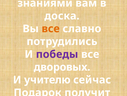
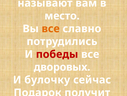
знаниями: знаниями -> называют (45, 3)
доска: доска -> место (62, 16)
победы colour: purple -> red (57, 54)
учителю: учителю -> булочку (47, 79)
